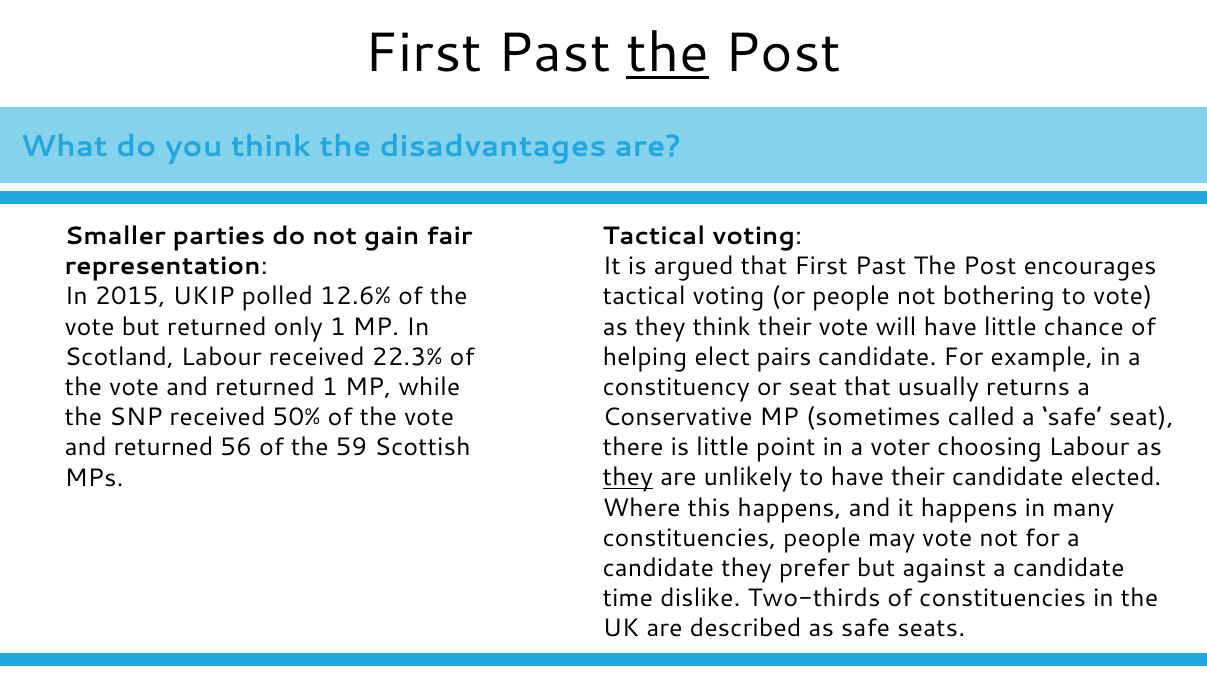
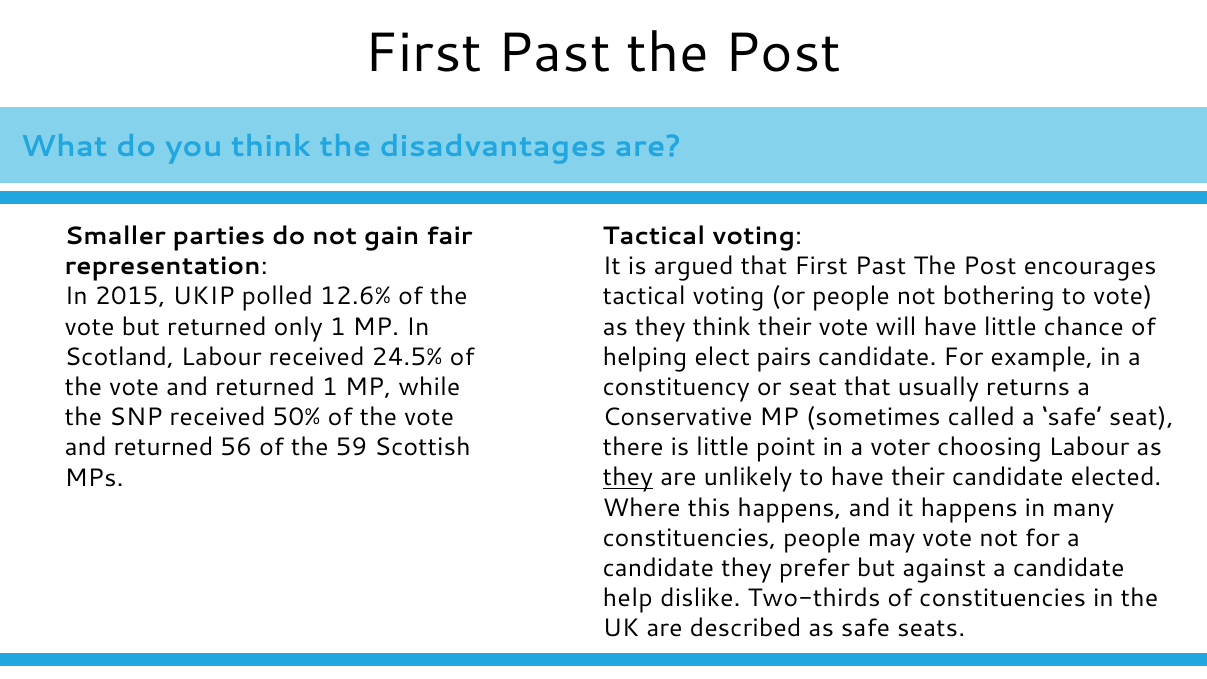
the underline: present -> none (668, 53)
22.3%: 22.3% -> 24.5% (407, 357)
time: time -> help (628, 598)
